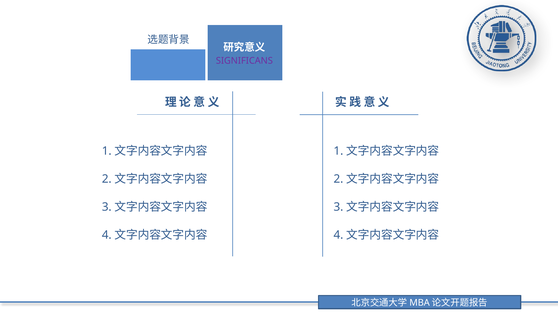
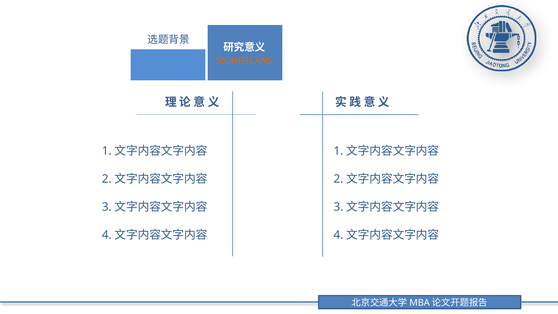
SIGNIFICANS colour: purple -> orange (244, 61)
